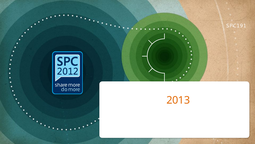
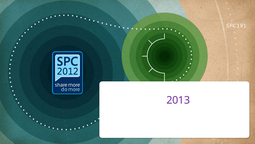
2013 colour: orange -> purple (178, 100)
